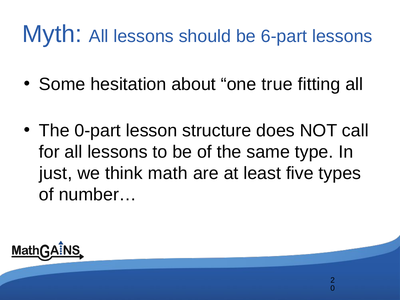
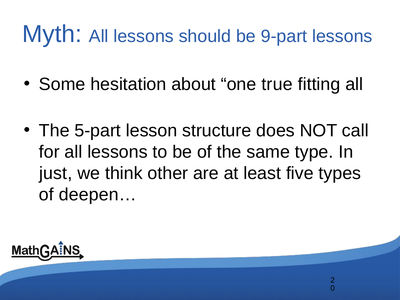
6-part: 6-part -> 9-part (284, 36)
0-part: 0-part -> 5-part (98, 131)
math: math -> other (168, 173)
number…: number… -> deepen… (98, 195)
